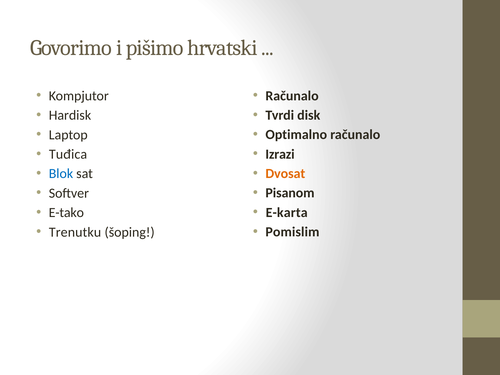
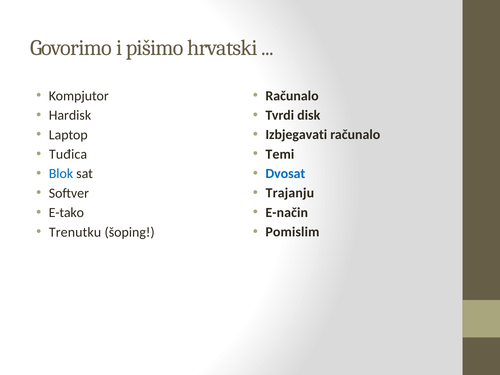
Optimalno: Optimalno -> Izbjegavati (296, 135)
Izrazi: Izrazi -> Temi (280, 154)
Dvosat colour: orange -> blue (285, 174)
Pisanom: Pisanom -> Trajanju (290, 193)
E-karta: E-karta -> E-način (287, 213)
